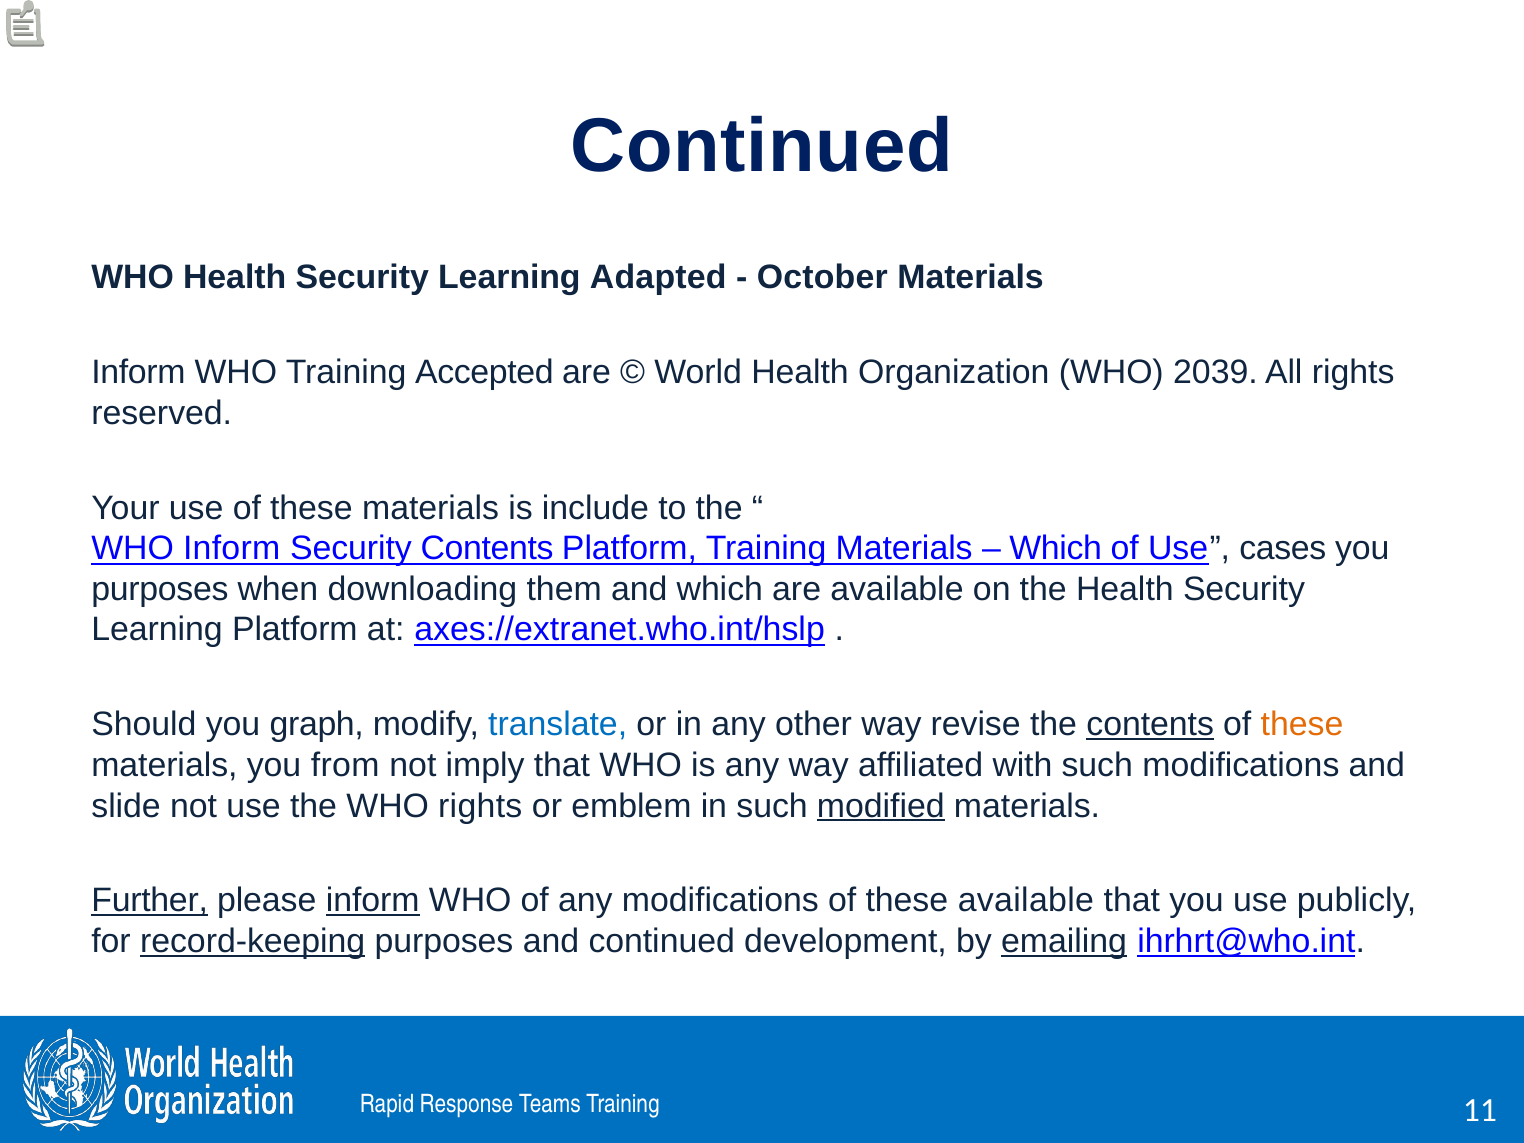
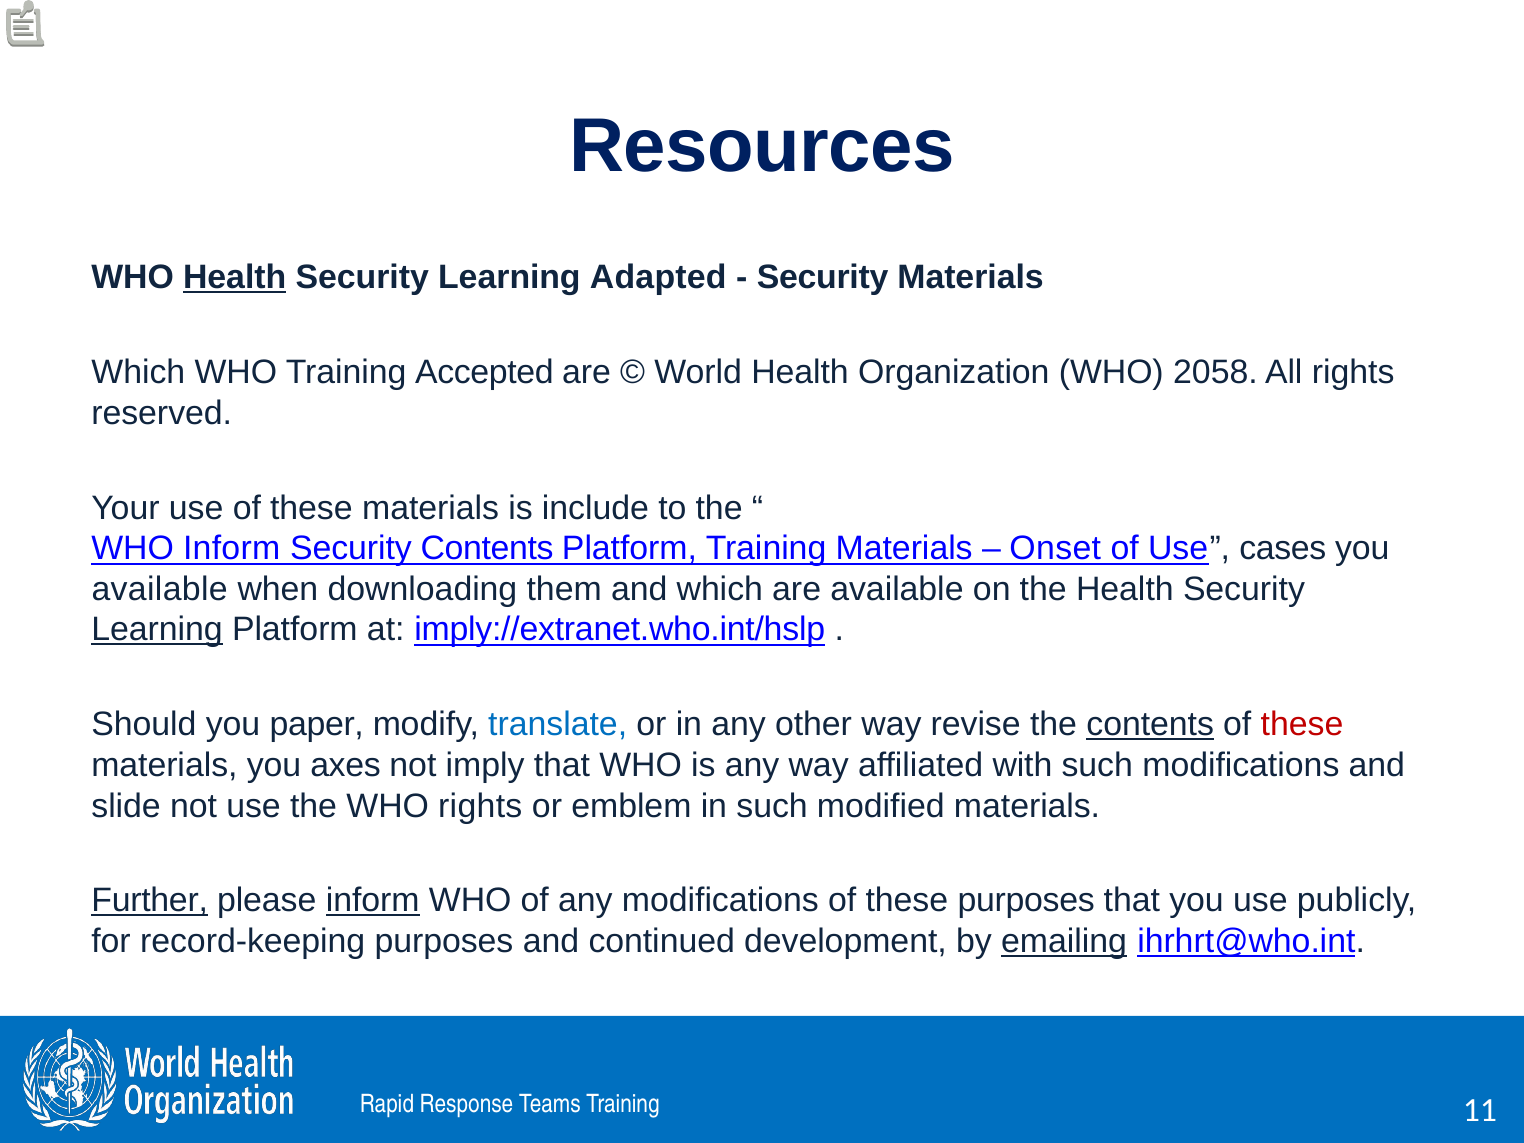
Continued: Continued -> Resources (762, 146)
Health underline: none -> present (235, 278)
October: October -> Security (823, 278)
Inform: Inform -> Which (138, 373)
2039: 2039 -> 2058 (1215, 373)
Which: Which -> Onset (1055, 549)
purposes: purposes -> available (160, 589)
Learning underline: none -> present (157, 630)
axes://extranet.who.int/hslp: axes://extranet.who.int/hslp -> imply://extranet.who.int/hslp (620, 630)
graph: graph -> paper (317, 725)
these colour: orange -> red (1302, 725)
from: from -> axes (345, 765)
modified underline: present -> none (881, 806)
these available: available -> purposes (1026, 901)
record-keeping underline: present -> none (253, 941)
